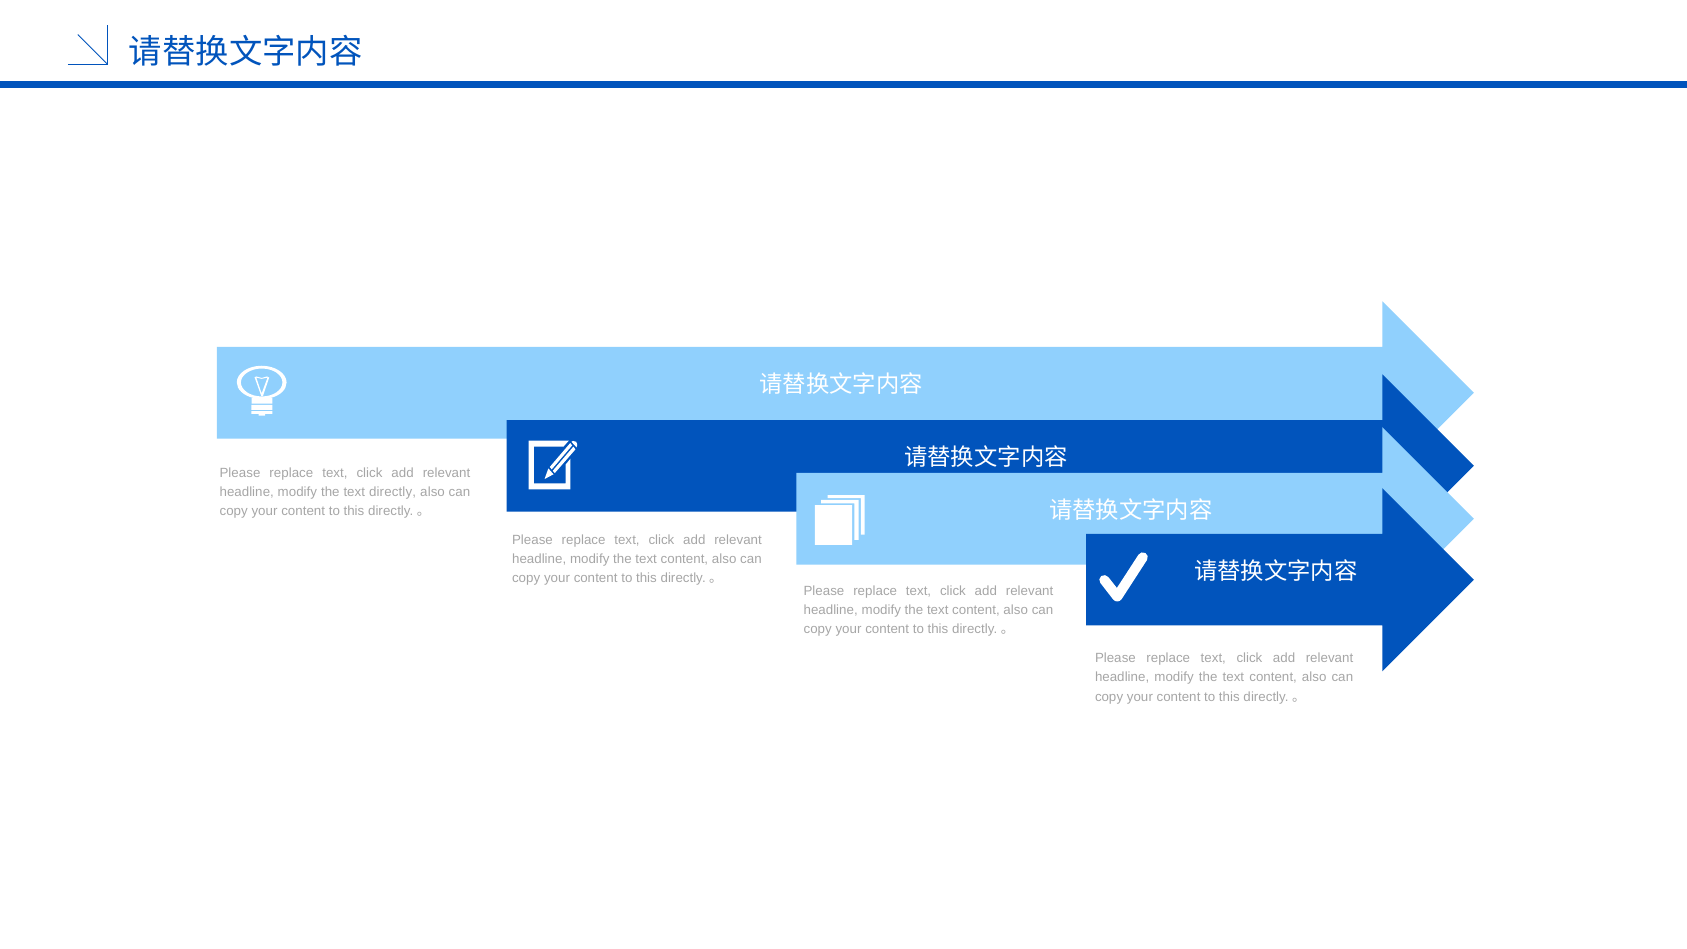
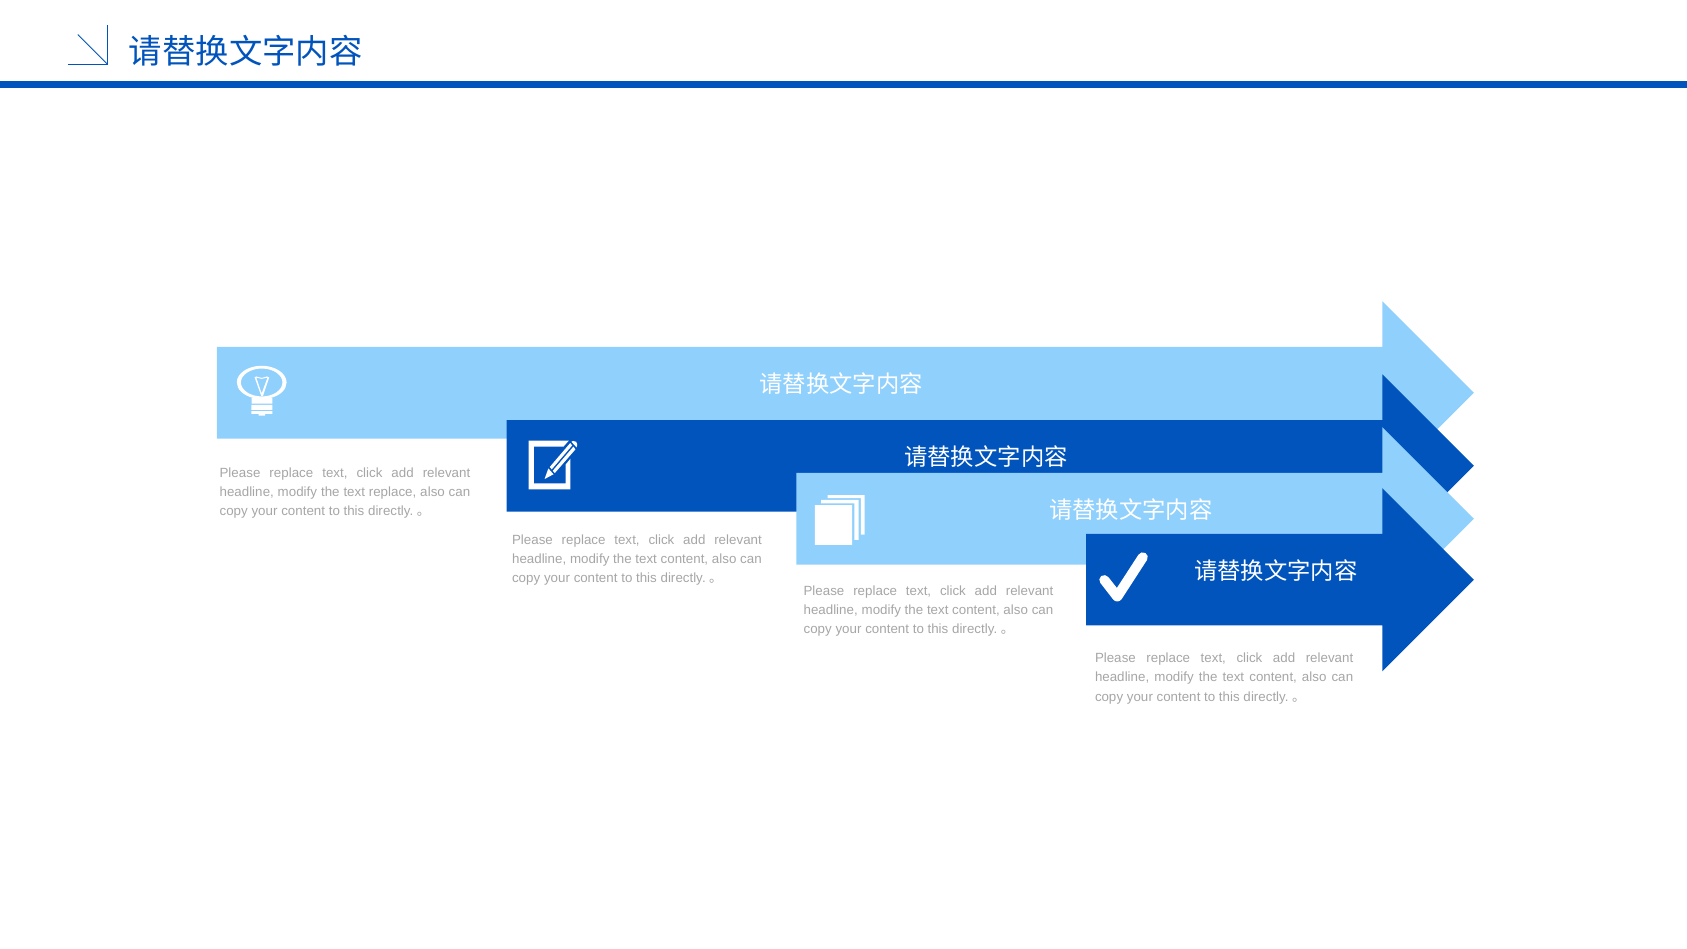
text directly: directly -> replace (393, 492)
